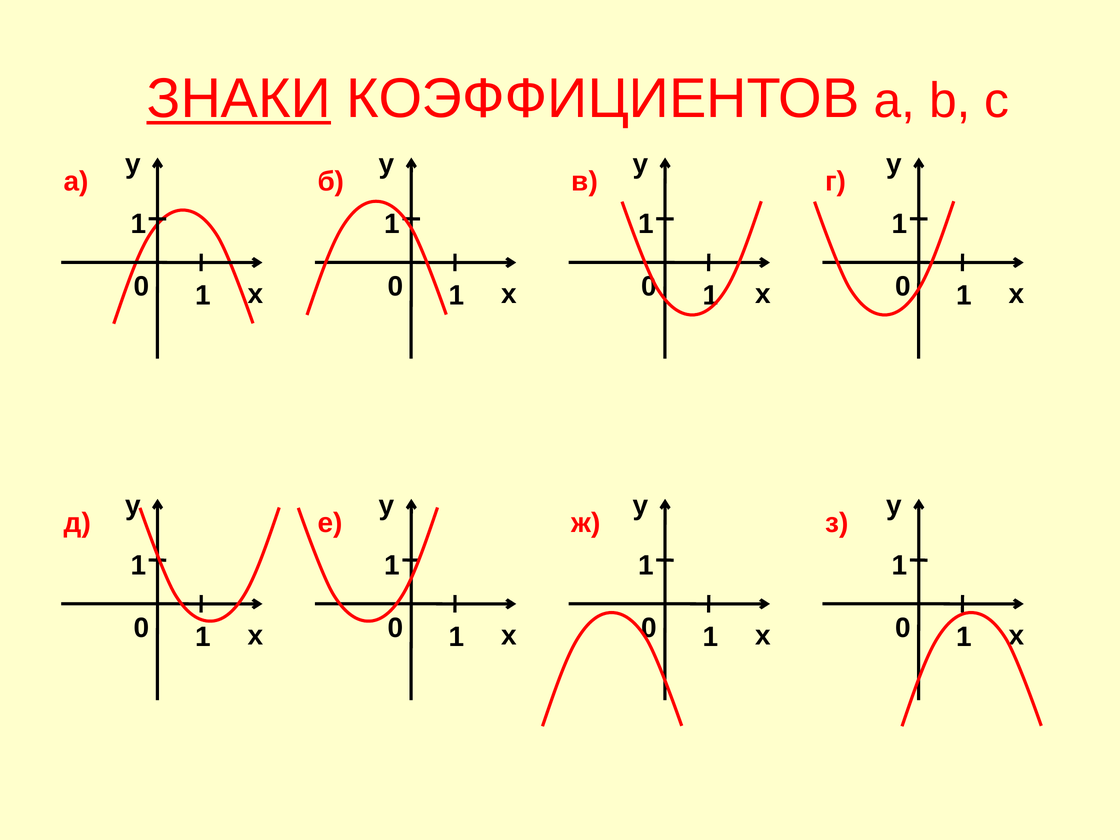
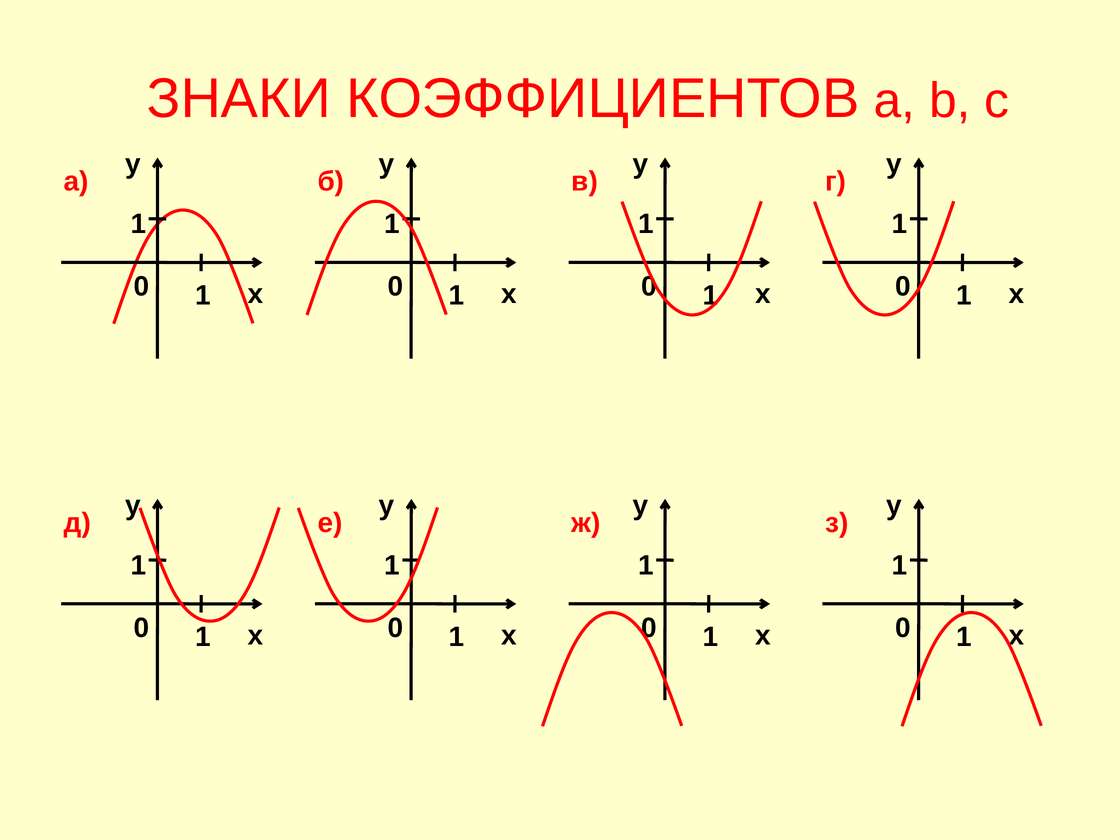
ЗНАКИ underline: present -> none (239, 99)
